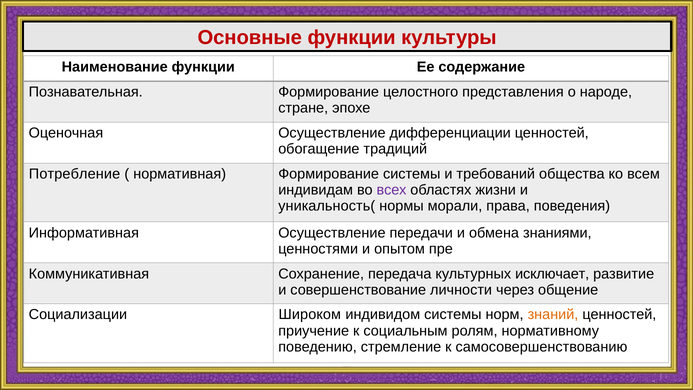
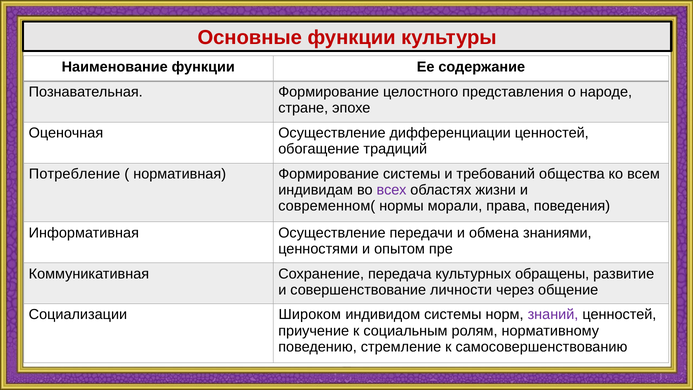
уникальность(: уникальность( -> современном( (327, 206)
исключает: исключает -> обращены (552, 274)
знаний colour: orange -> purple (553, 315)
